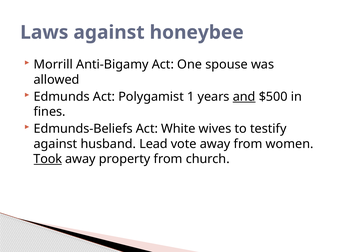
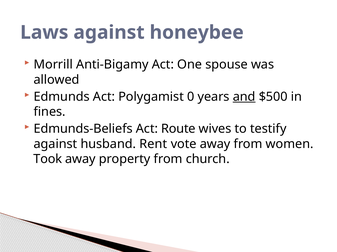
1: 1 -> 0 (191, 97)
White: White -> Route (178, 129)
Lead: Lead -> Rent (153, 144)
Took underline: present -> none (48, 160)
